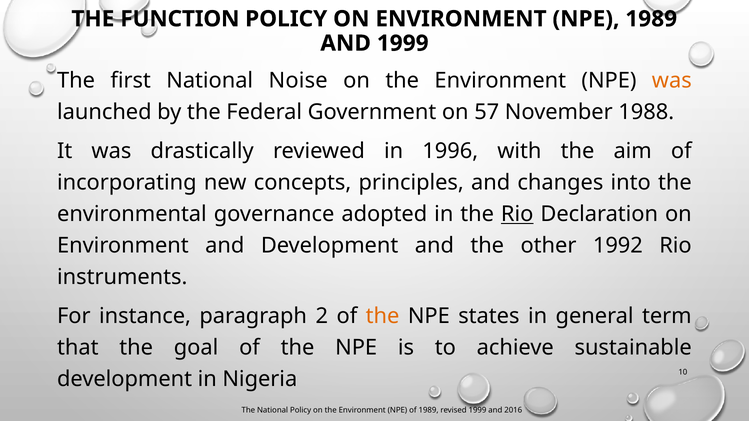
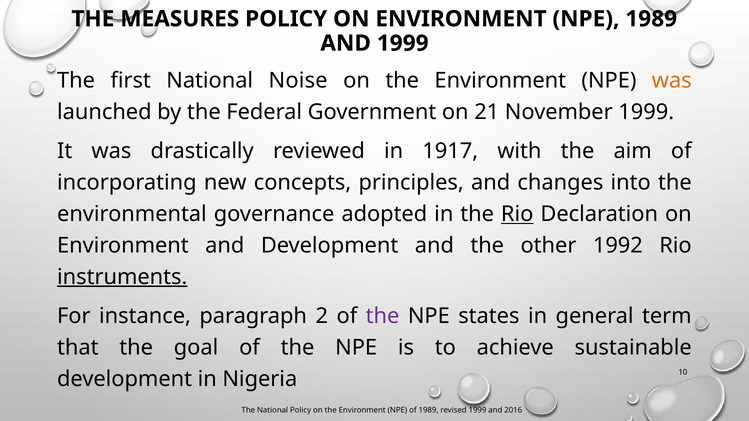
FUNCTION: FUNCTION -> MEASURES (180, 19)
57: 57 -> 21 (487, 112)
November 1988: 1988 -> 1999 (646, 112)
1996: 1996 -> 1917 (450, 151)
instruments underline: none -> present (122, 277)
the colour: orange -> purple (383, 316)
